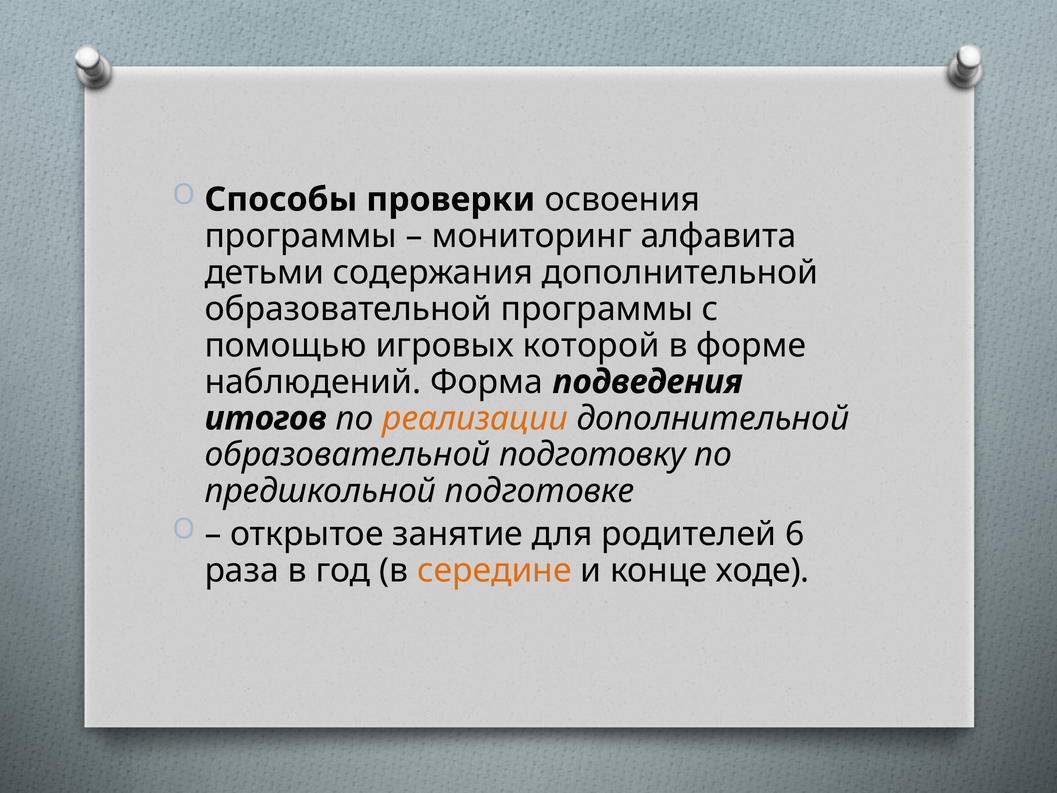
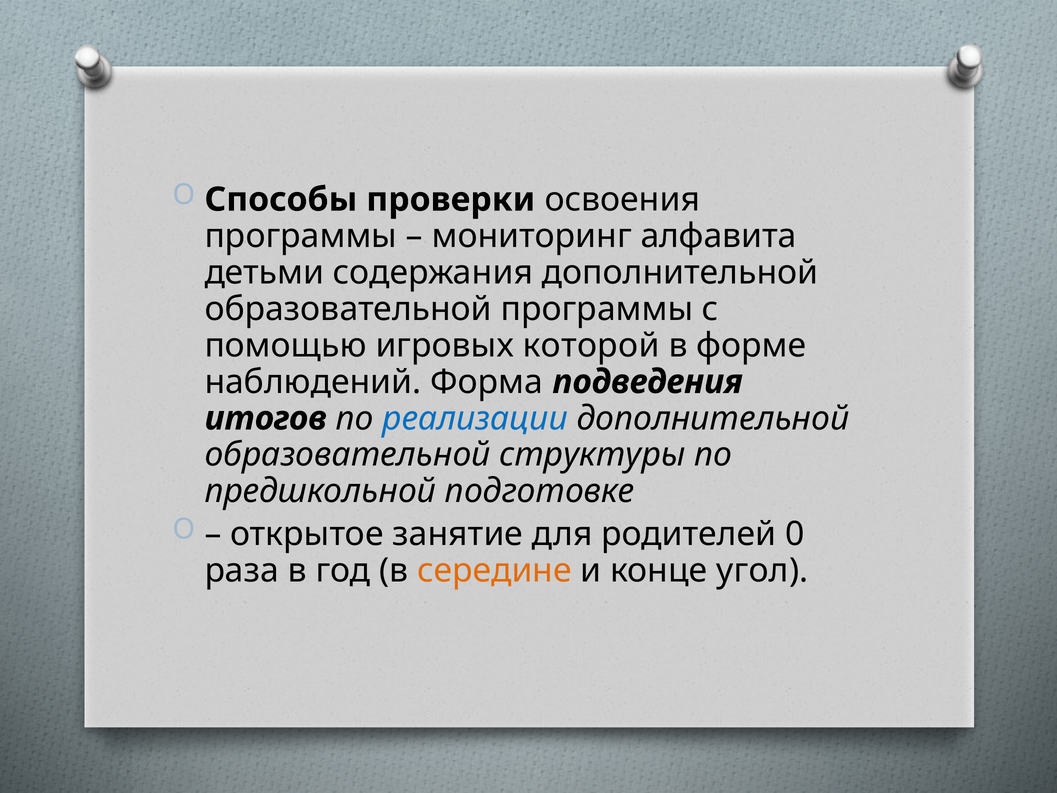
реализации colour: orange -> blue (475, 418)
подготовку: подготовку -> структуры (593, 455)
6: 6 -> 0 (795, 534)
ходе: ходе -> угол (762, 570)
